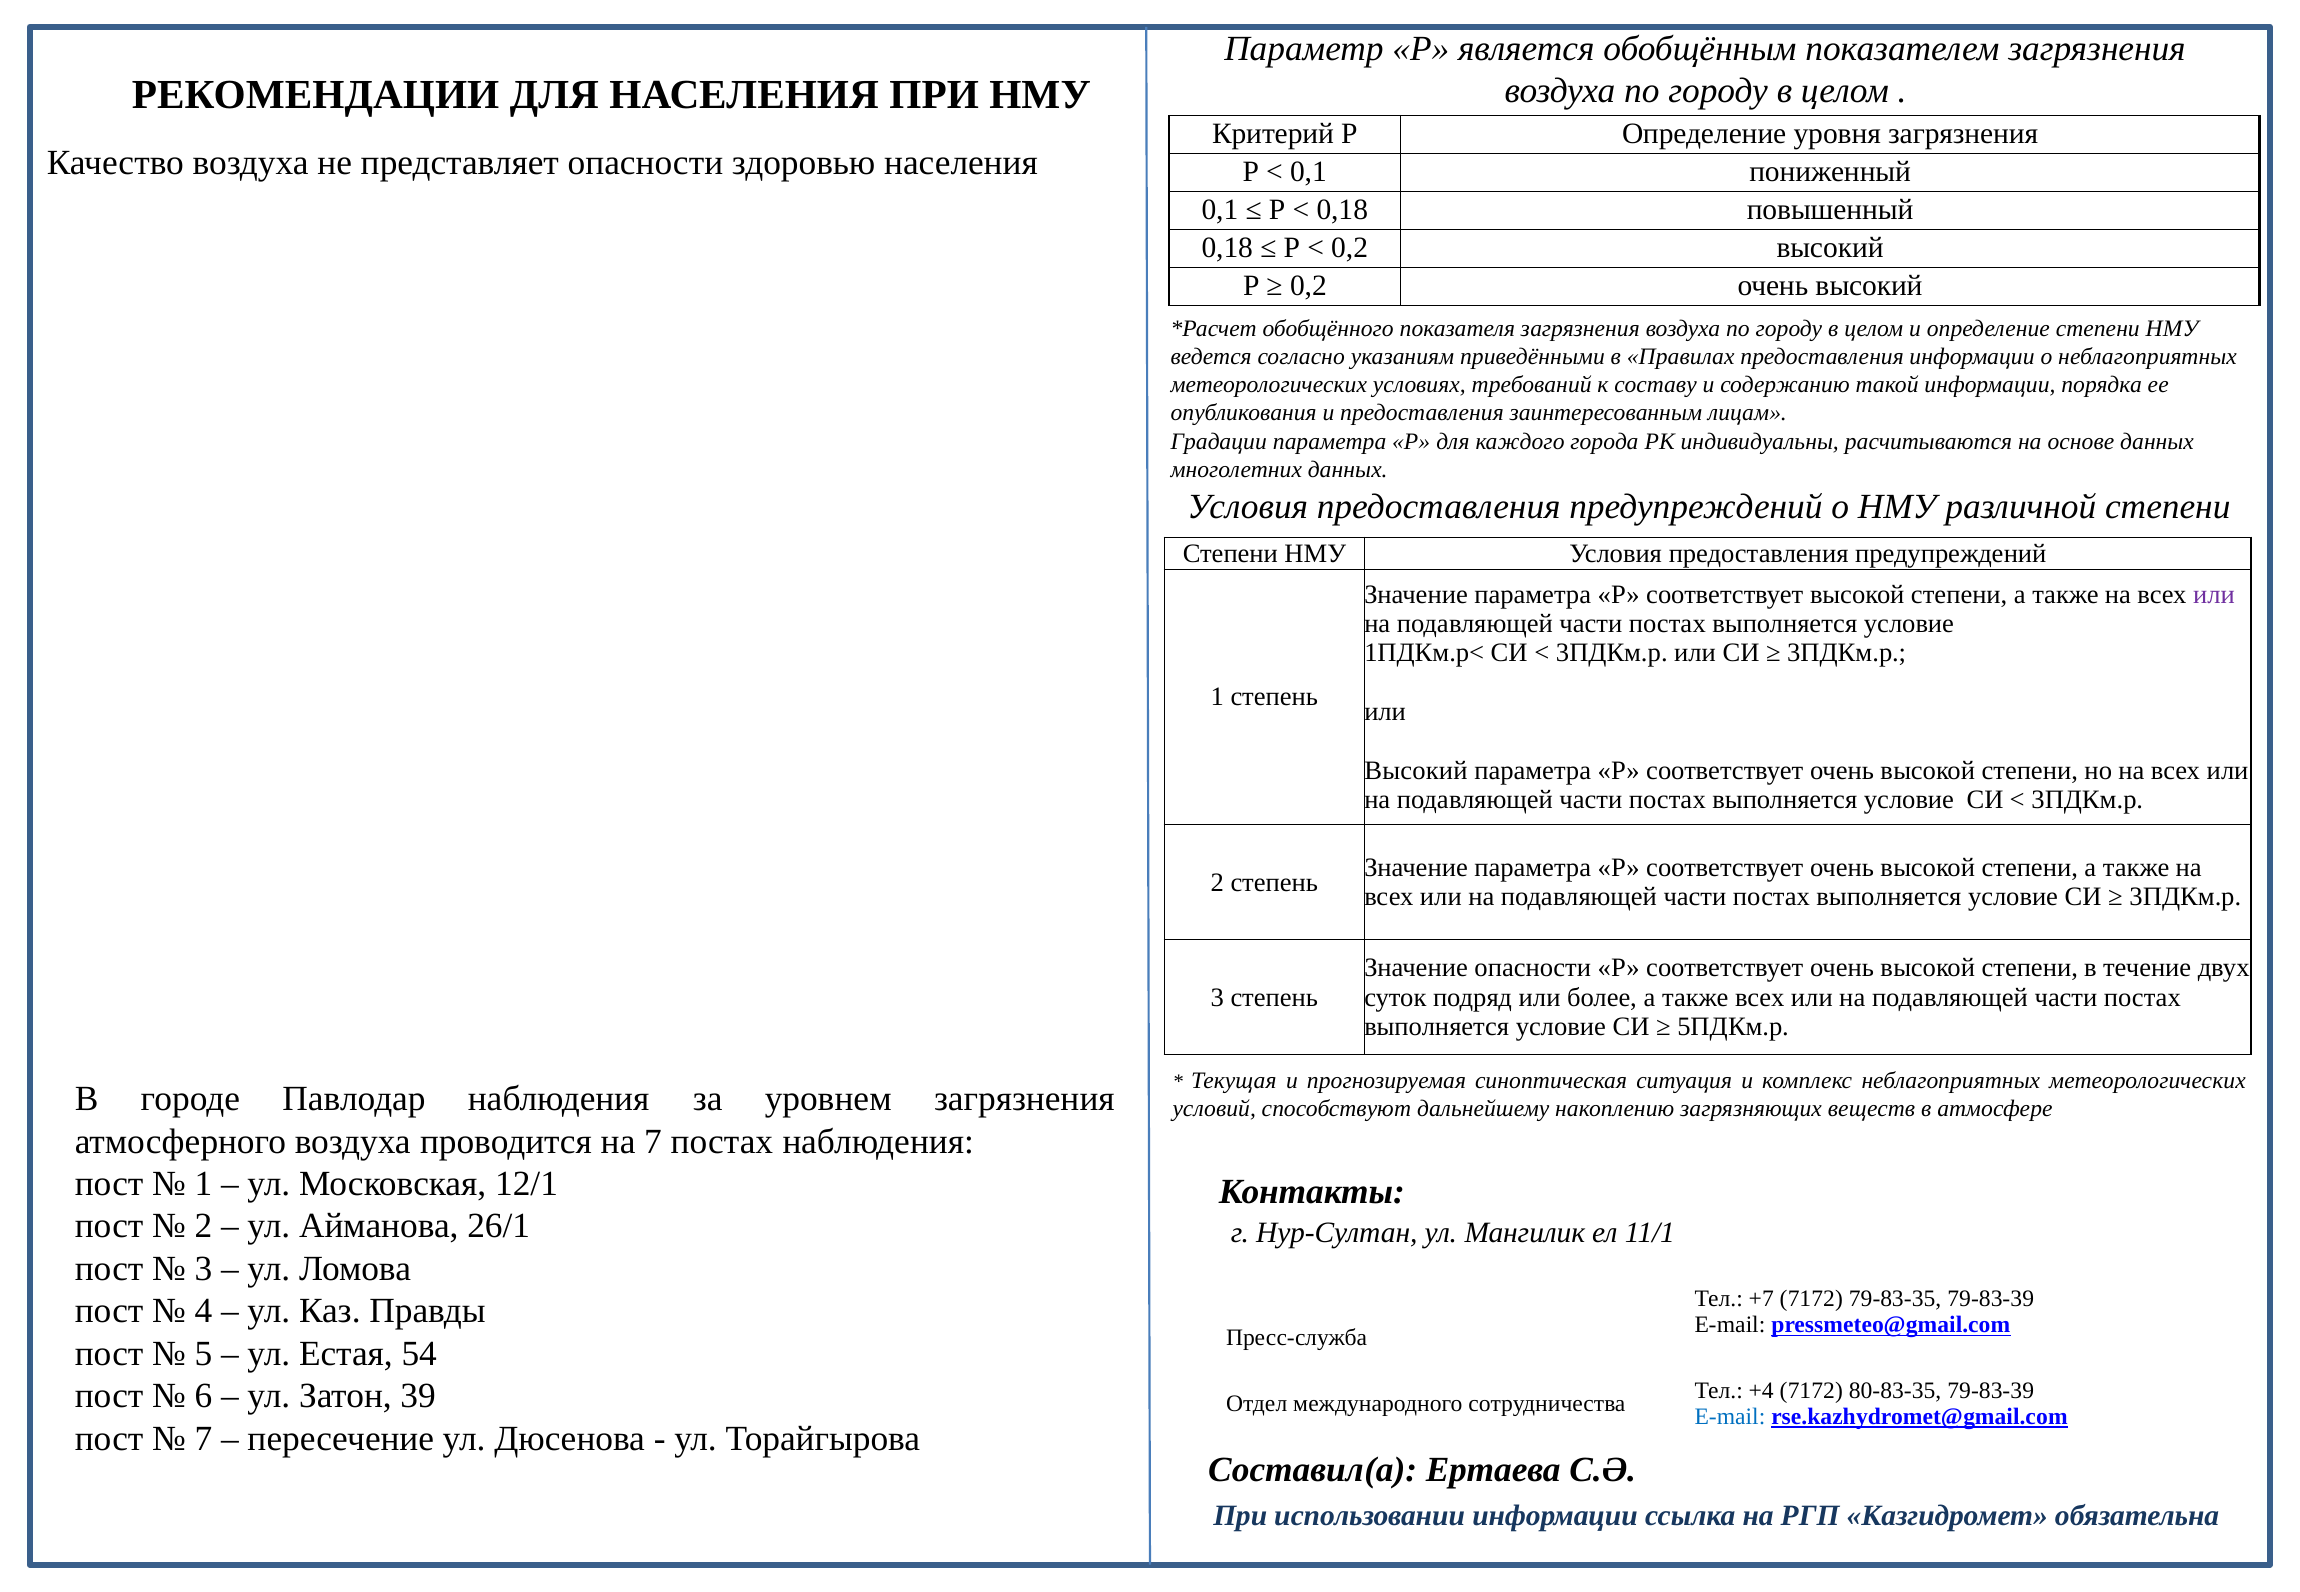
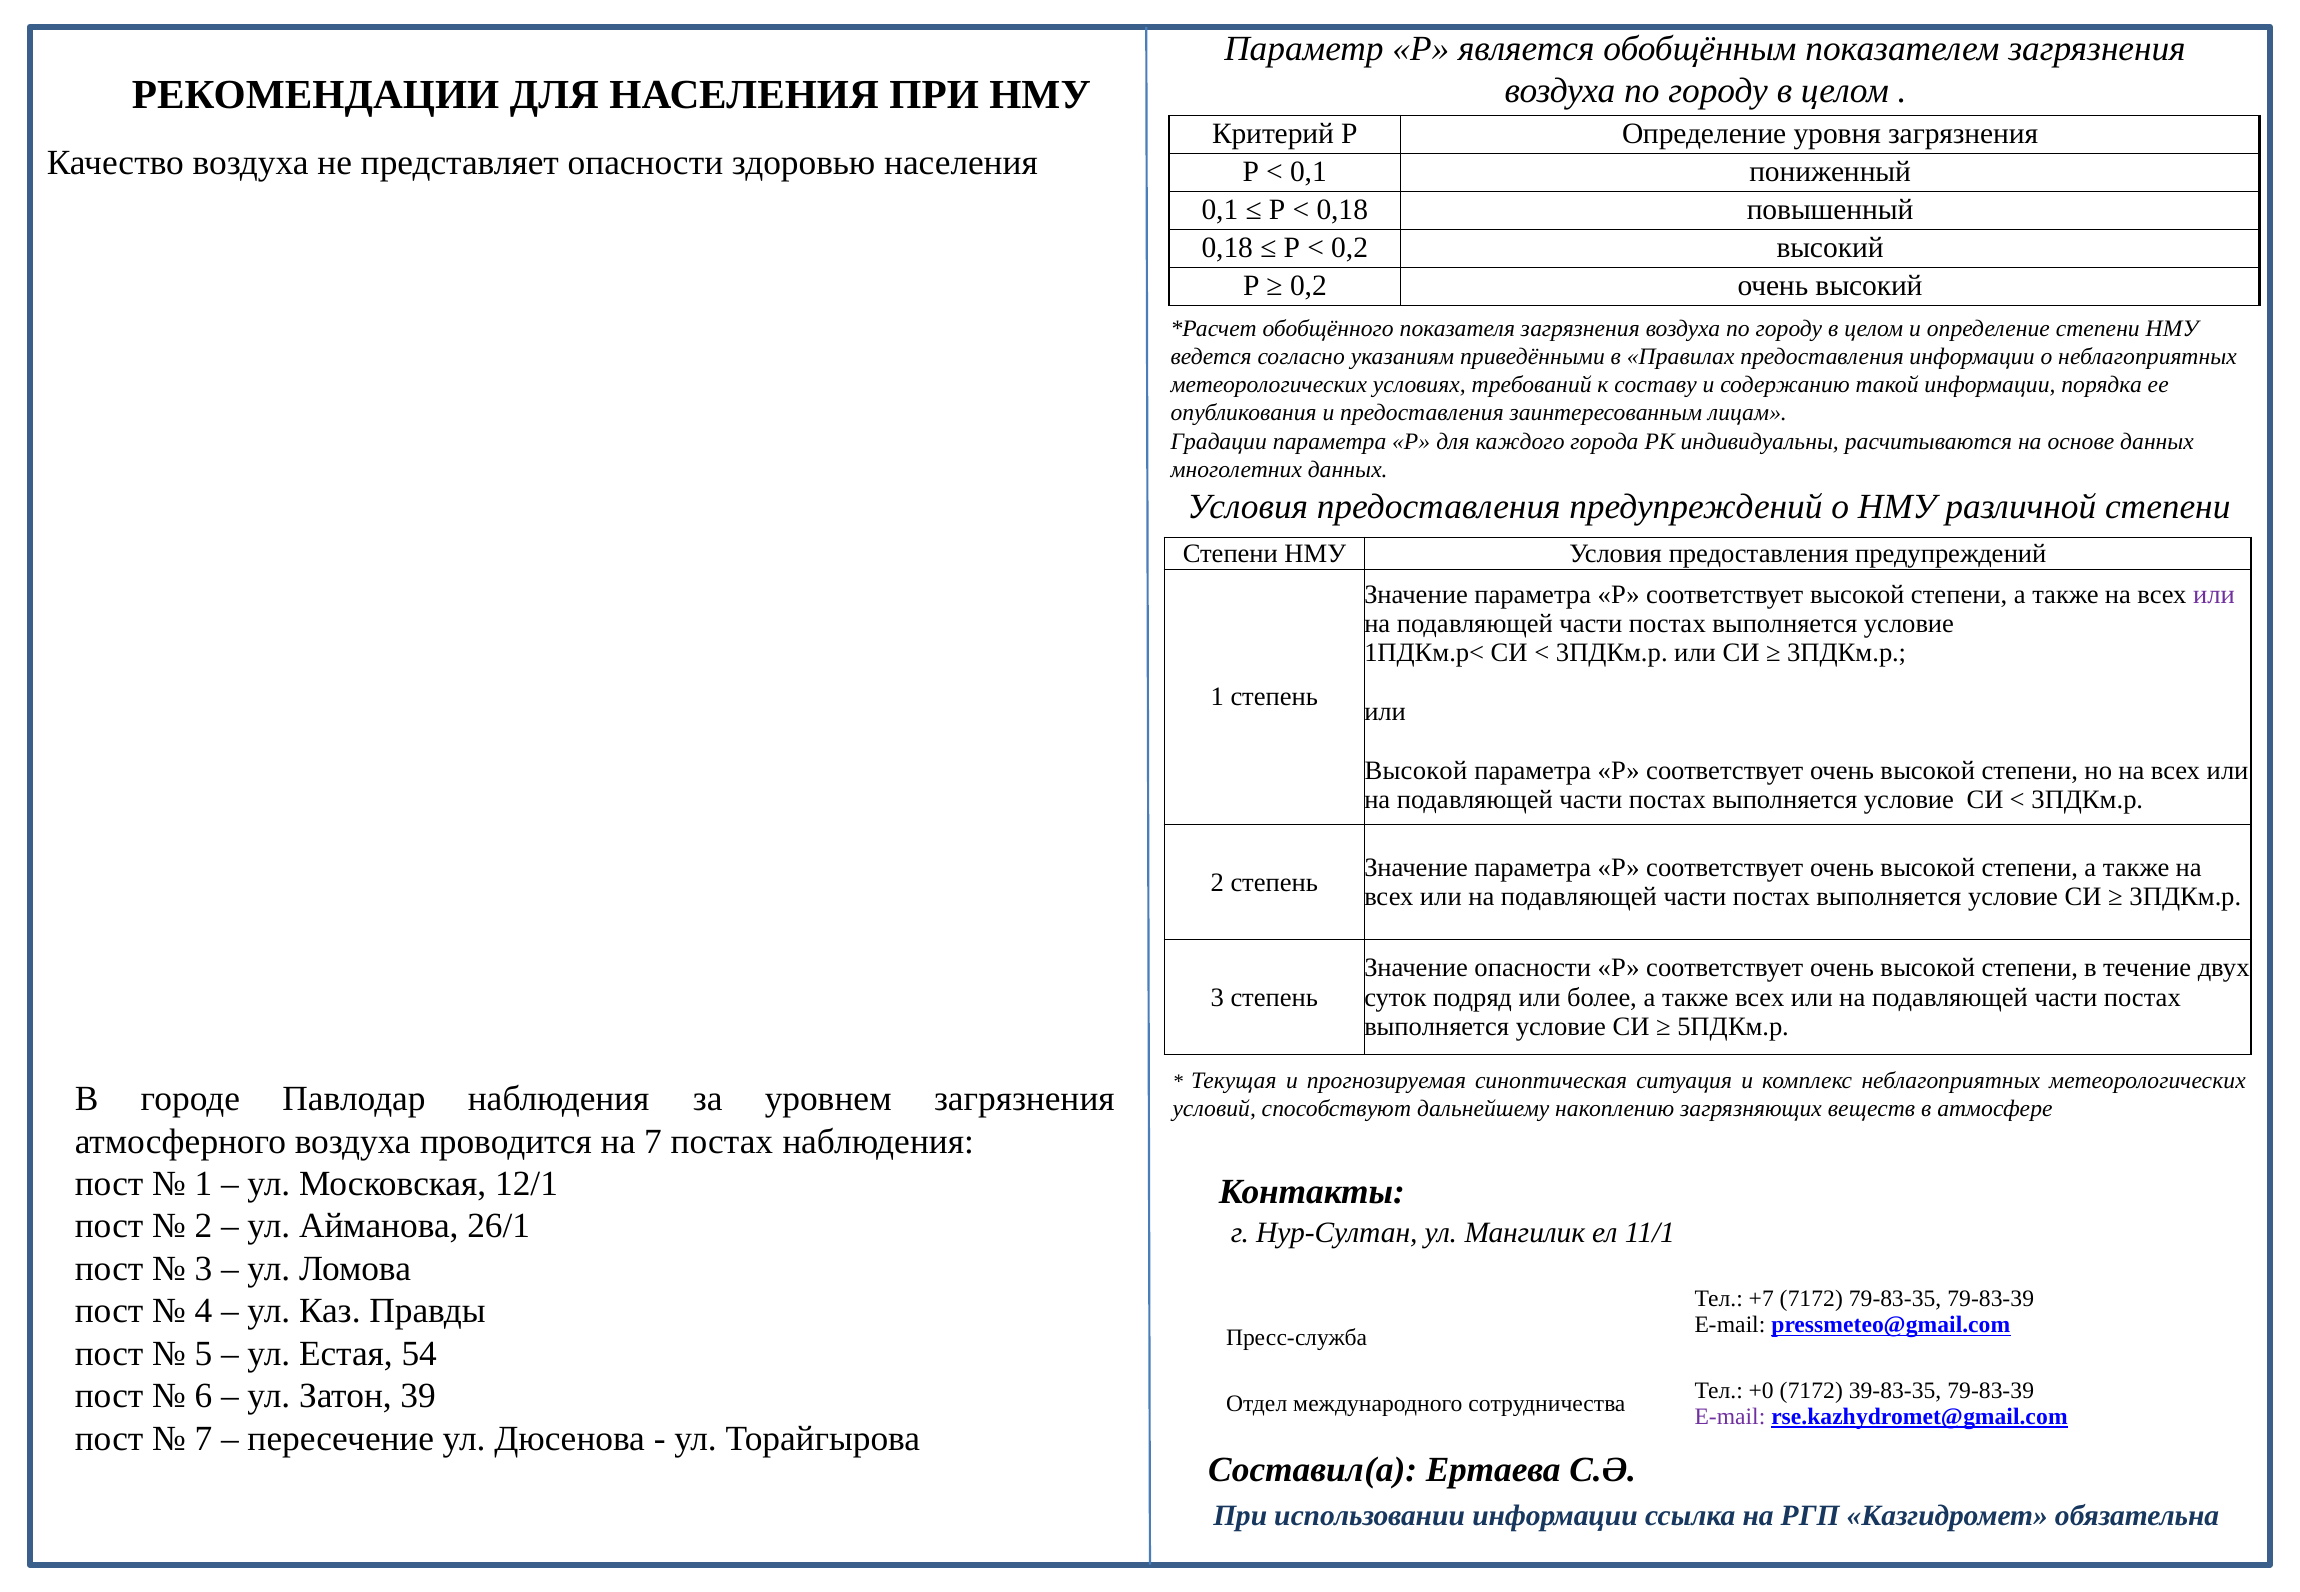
Высокий: Высокий -> Высокой (1416, 771)
+4: +4 -> +0 (1761, 1391)
80-83-35: 80-83-35 -> 39-83-35 (1895, 1391)
E-mail colour: blue -> purple (1730, 1417)
